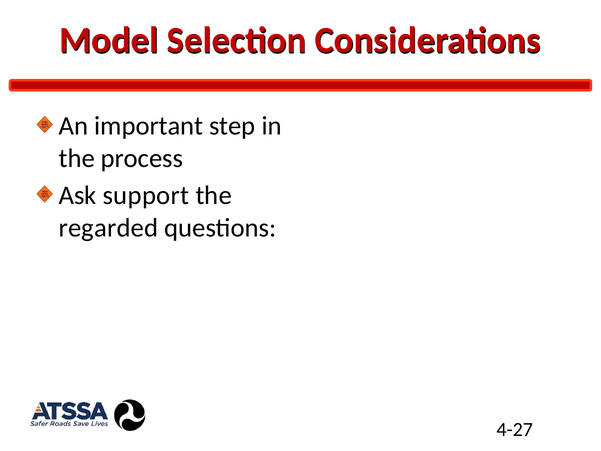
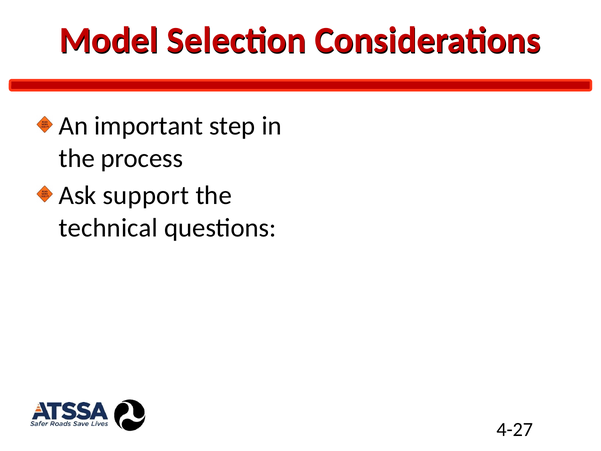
regarded: regarded -> technical (108, 228)
